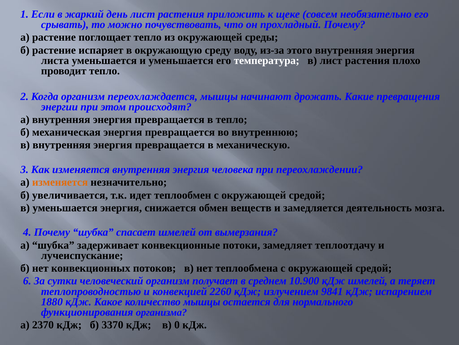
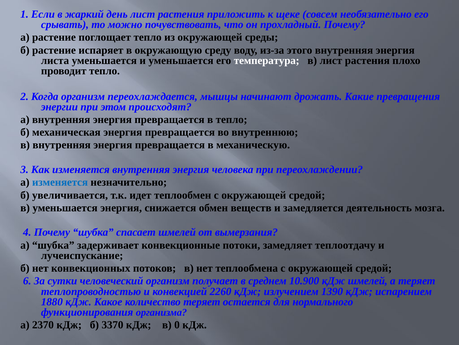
изменяется colour: orange -> blue (60, 182)
9841: 9841 -> 1390 (332, 291)
количество мышцы: мышцы -> теряет (202, 301)
